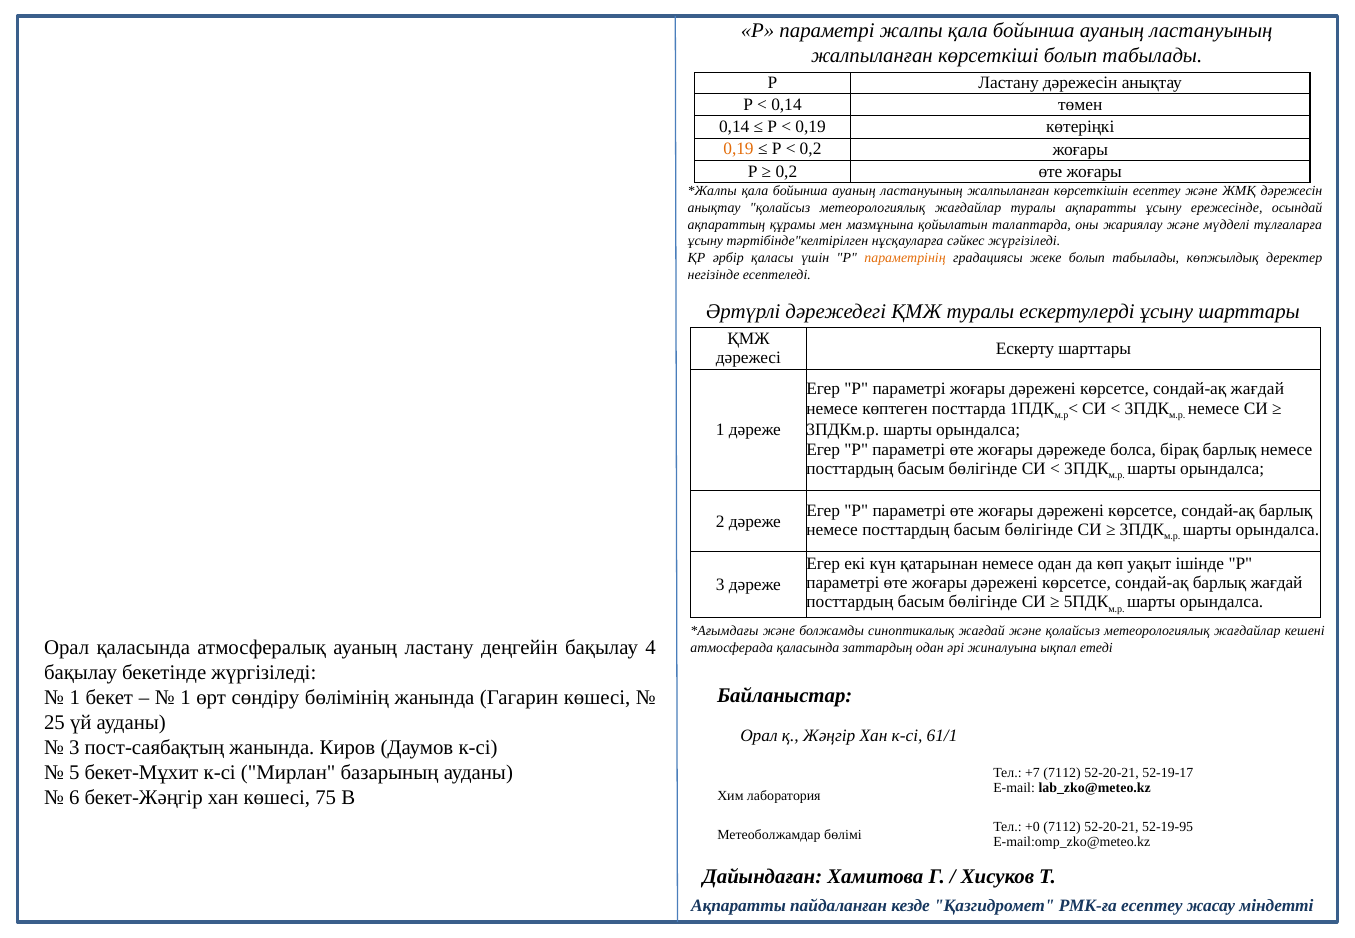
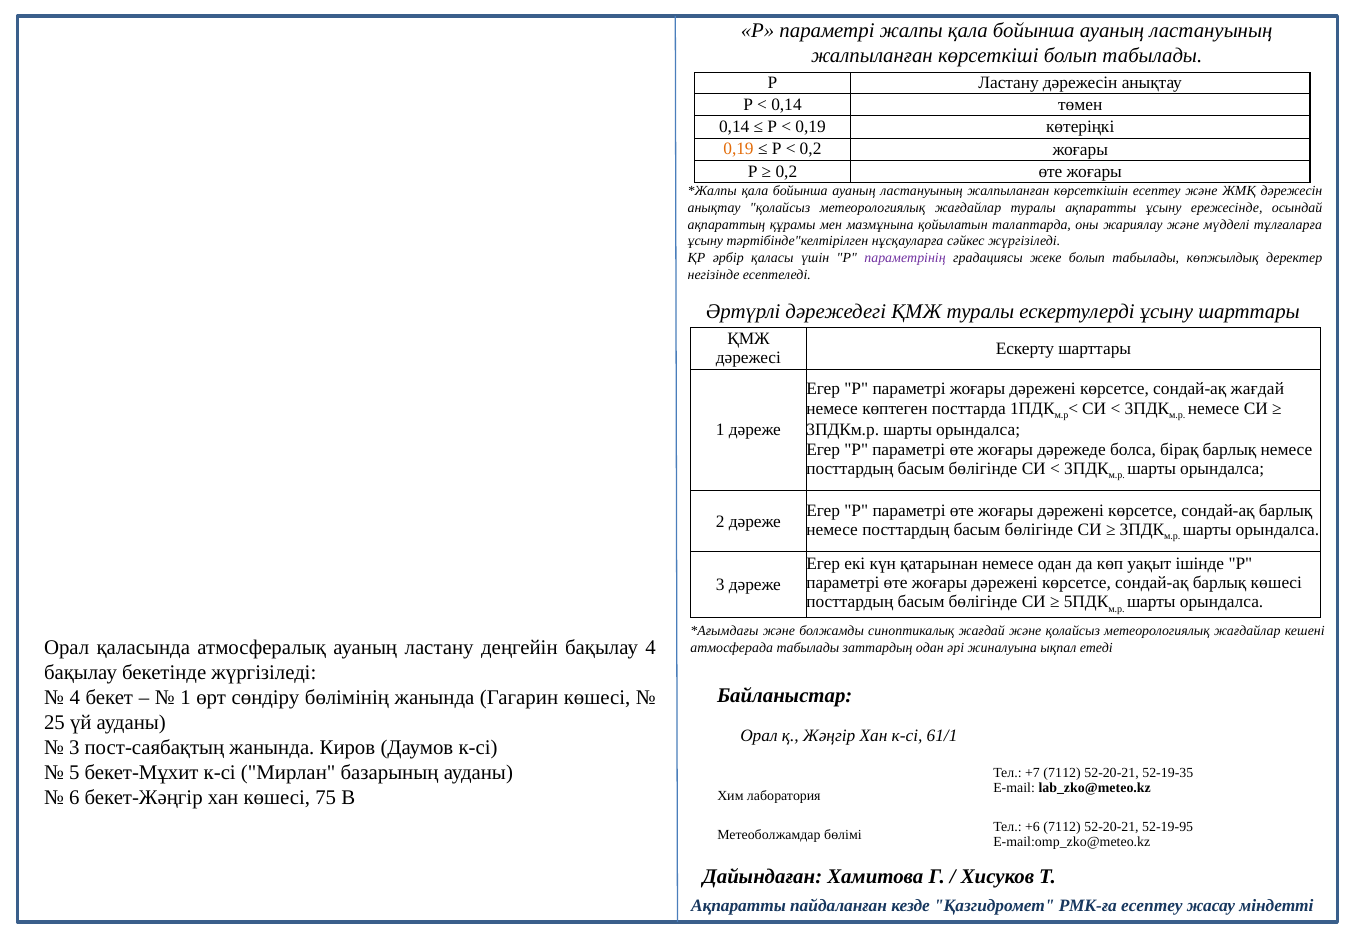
параметрінің colour: orange -> purple (905, 258)
барлық жағдай: жағдай -> көшесі (1276, 583)
атмосферада қаласында: қаласында -> табылады (808, 647)
1: 1 -> 4 (75, 698)
52-19-17: 52-19-17 -> 52-19-35 (1168, 773)
+0: +0 -> +6 (1032, 827)
